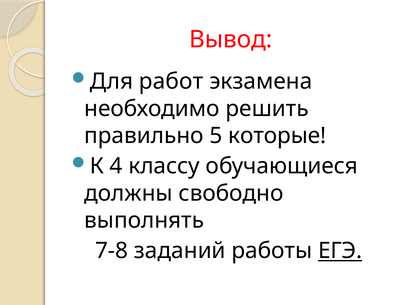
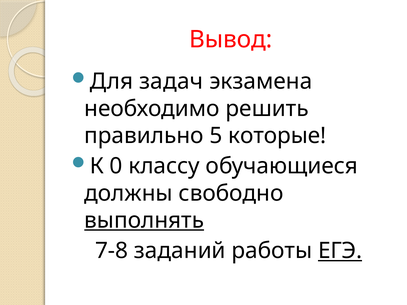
работ: работ -> задач (171, 82)
4: 4 -> 0 (116, 166)
выполнять underline: none -> present (144, 221)
